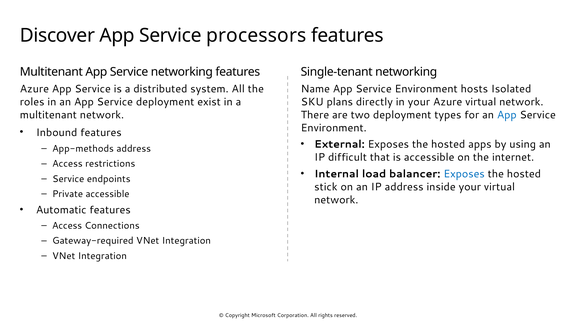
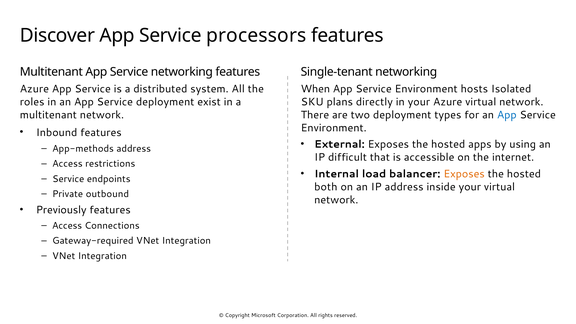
Name: Name -> When (315, 89)
Exposes colour: blue -> orange (464, 174)
stick: stick -> both (326, 187)
Private accessible: accessible -> outbound (107, 194)
Automatic: Automatic -> Previously (61, 210)
